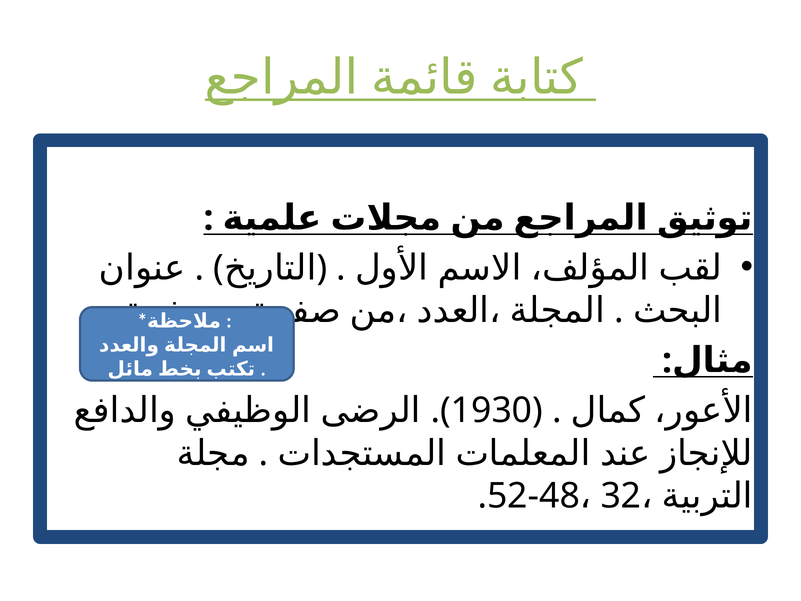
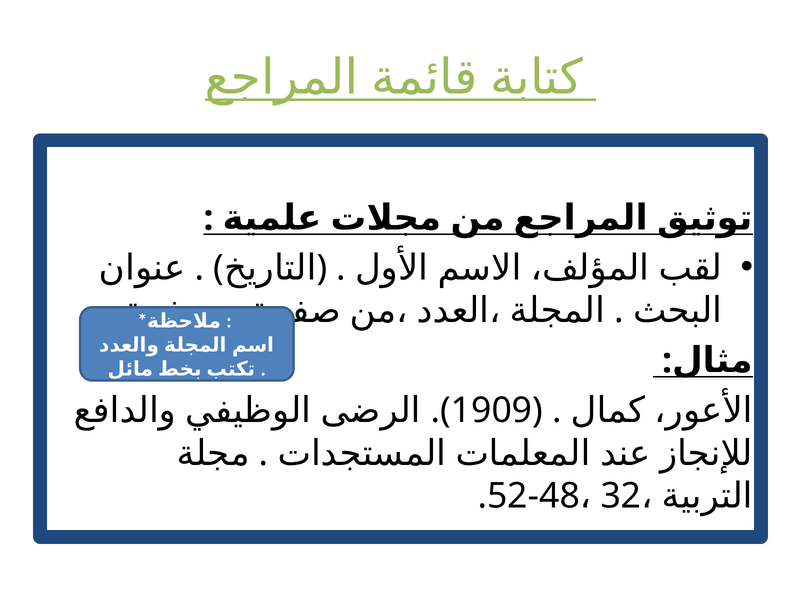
1930: 1930 -> 1909 (492, 410)
